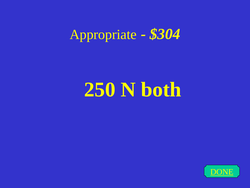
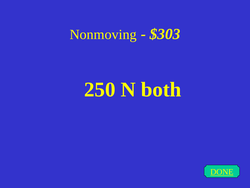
Appropriate: Appropriate -> Nonmoving (103, 34)
$304: $304 -> $303 (165, 34)
